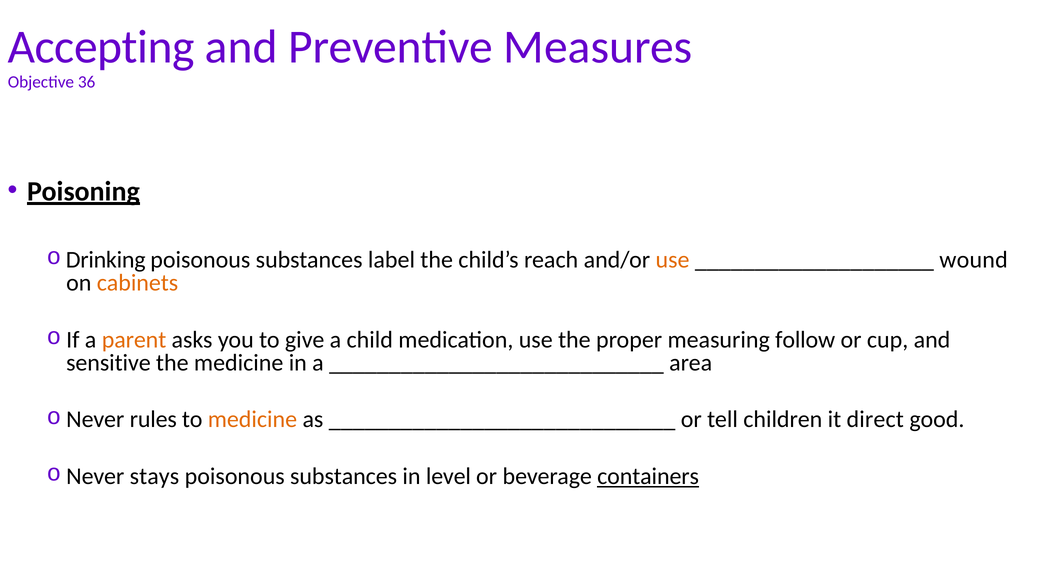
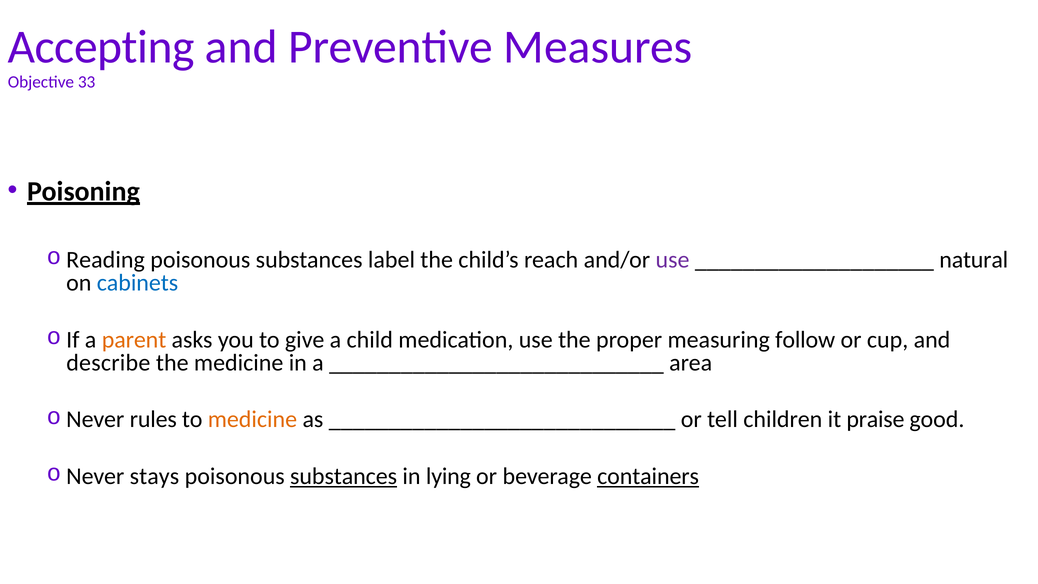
36: 36 -> 33 (87, 82)
Drinking: Drinking -> Reading (106, 260)
use colour: orange -> purple (673, 260)
wound: wound -> natural (974, 260)
cabinets colour: orange -> blue (137, 283)
sensitive: sensitive -> describe (108, 363)
direct: direct -> praise (875, 419)
substances underline: none -> present (344, 476)
level: level -> lying (448, 476)
